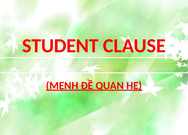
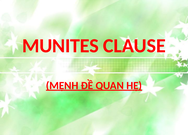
STUDENT: STUDENT -> MUNITES (60, 46)
